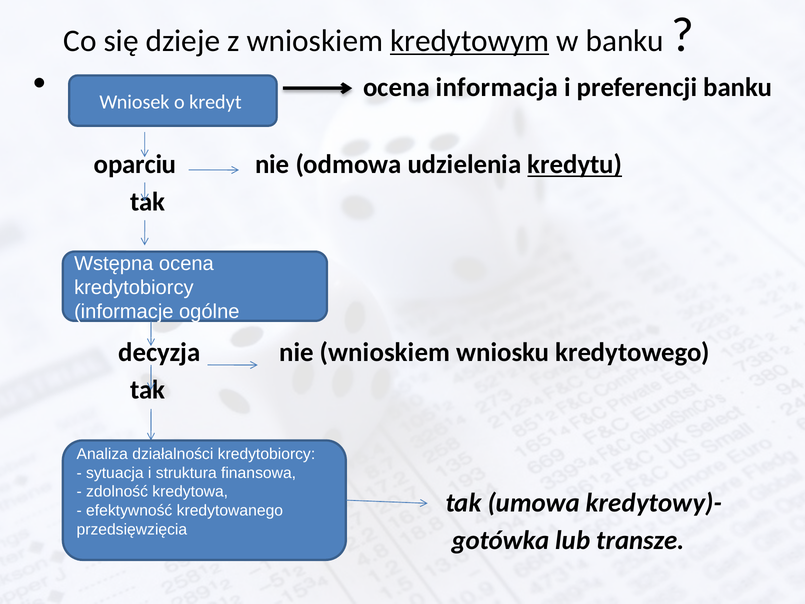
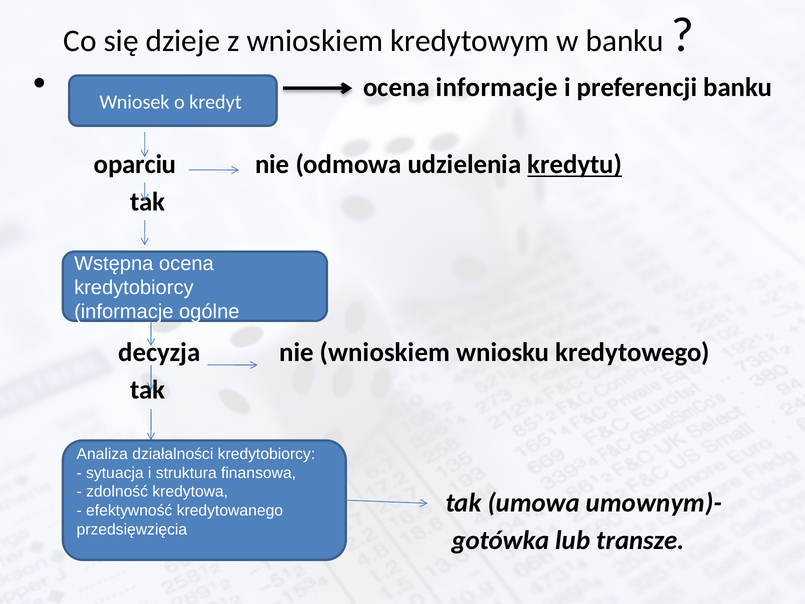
kredytowym underline: present -> none (470, 41)
ocena informacja: informacja -> informacje (497, 88)
kredytowy)-: kredytowy)- -> umownym)- (654, 502)
